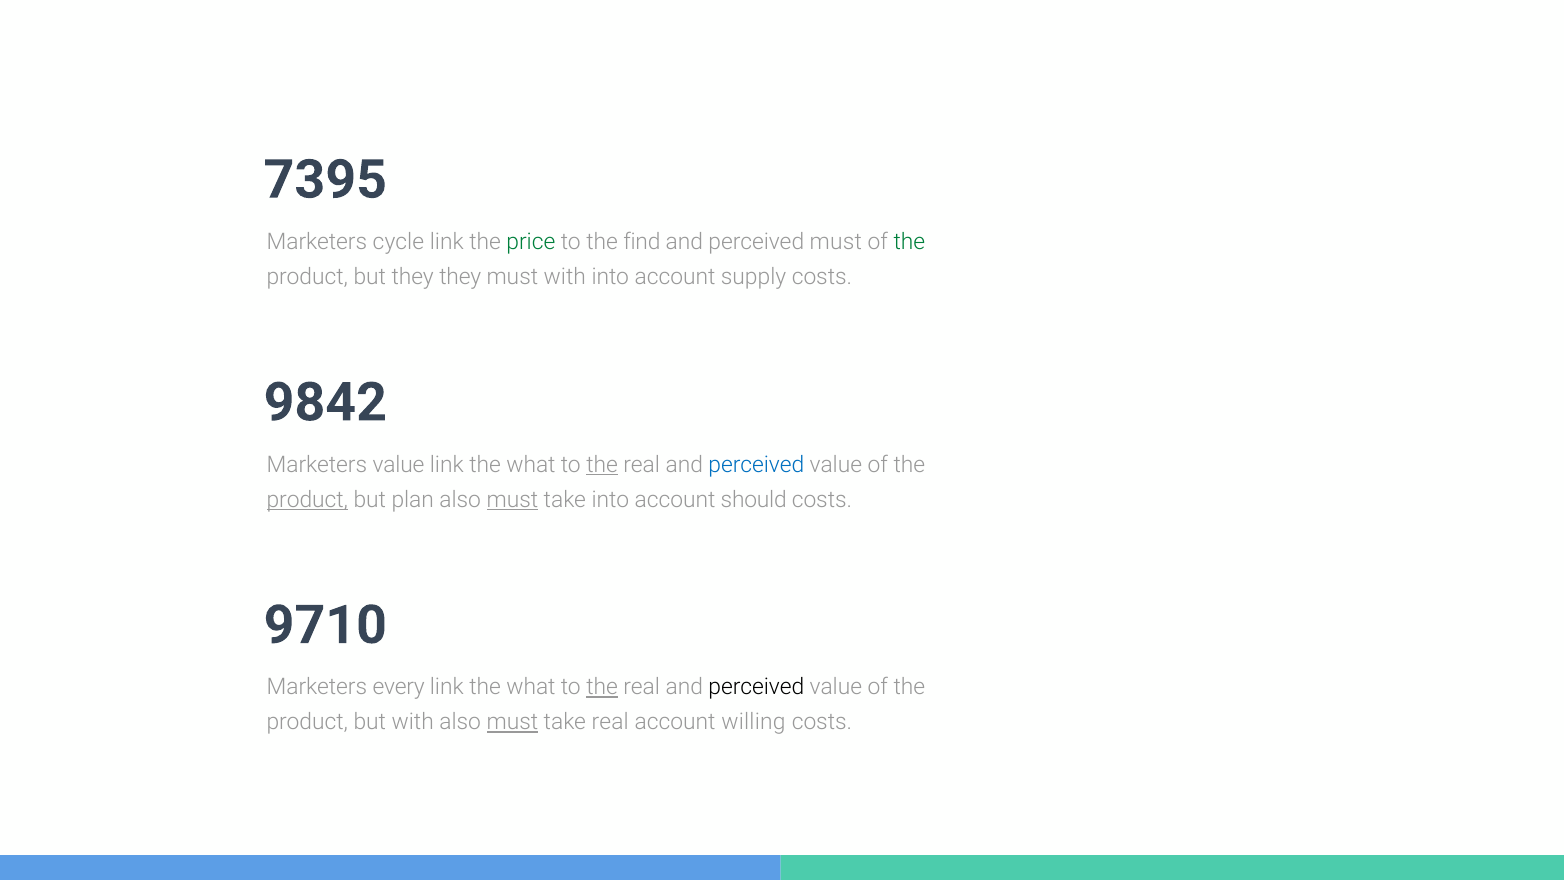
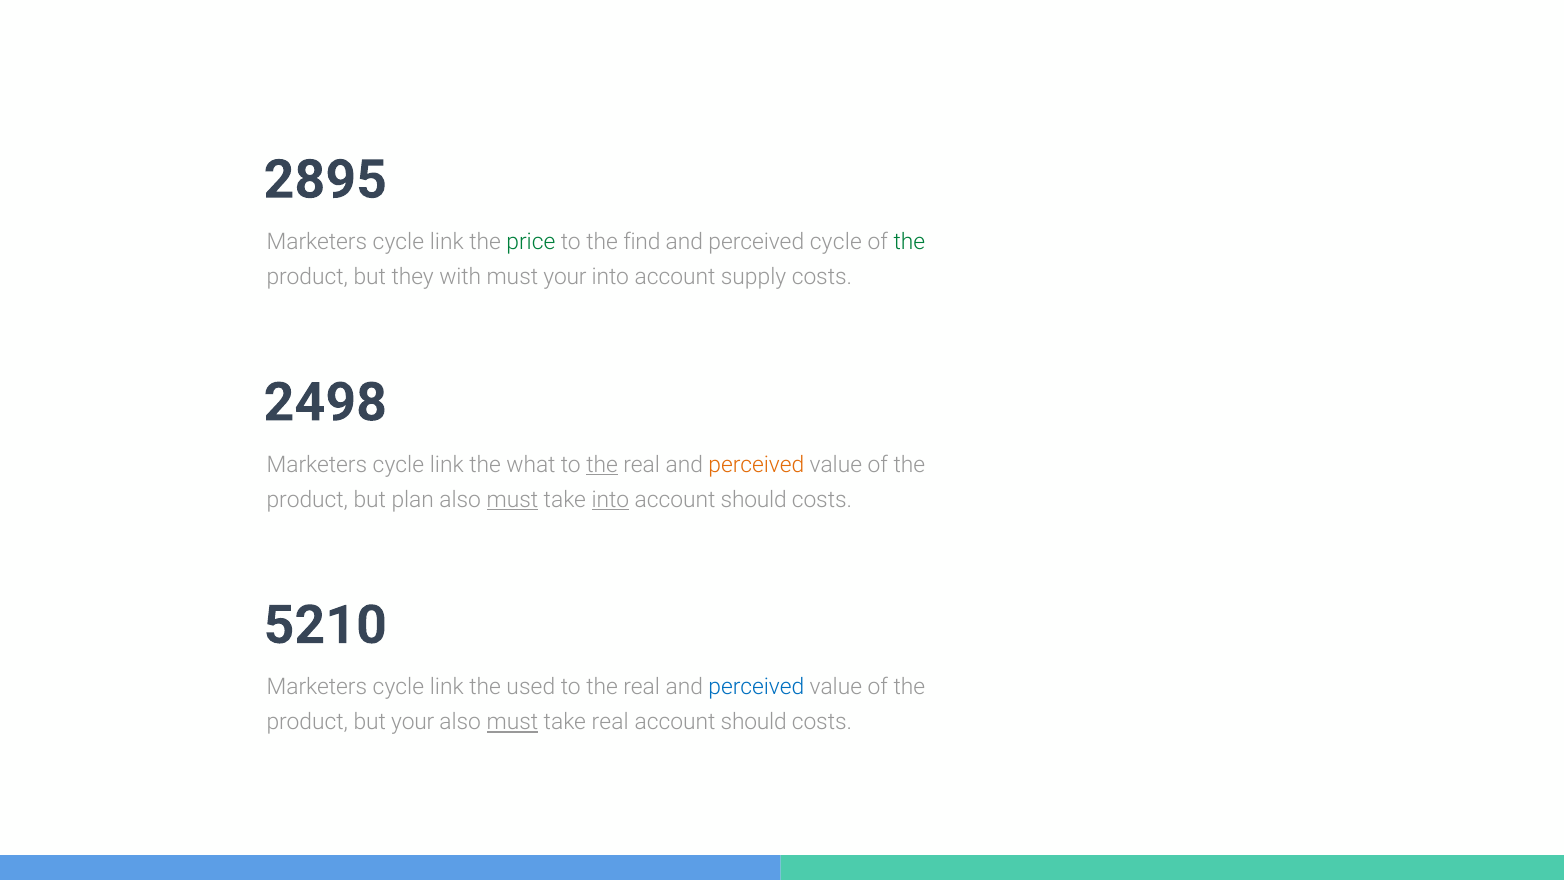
7395: 7395 -> 2895 (325, 180)
perceived must: must -> cycle (836, 242)
they they: they -> with (460, 277)
must with: with -> your (565, 277)
9842: 9842 -> 2498 (325, 403)
value: value -> cycle (398, 464)
perceived colour: blue -> orange (756, 464)
product underline: present -> none (307, 500)
into underline: none -> present (610, 500)
9710: 9710 -> 5210 (325, 625)
every: every -> cycle (398, 687)
what: what -> used (531, 687)
the underline: present -> none (602, 687)
perceived colour: black -> blue (756, 687)
but with: with -> your (413, 722)
willing: willing -> should (754, 722)
